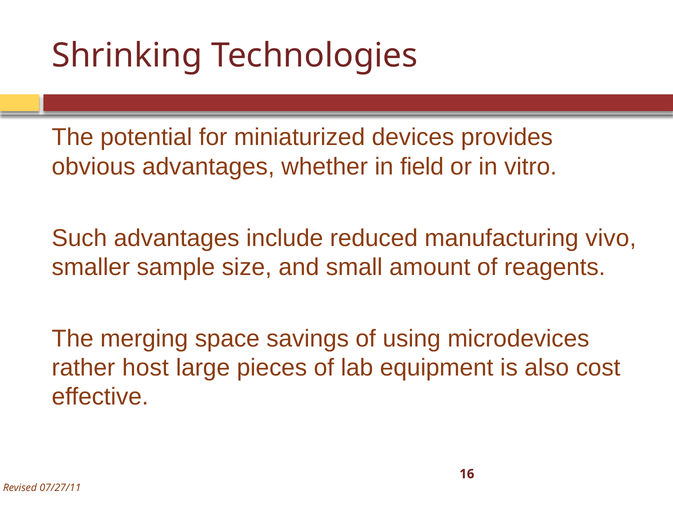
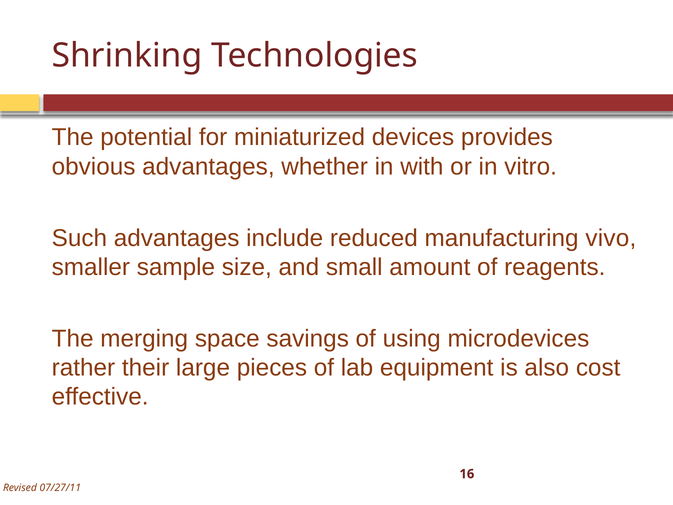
field: field -> with (422, 167)
host: host -> their (146, 368)
